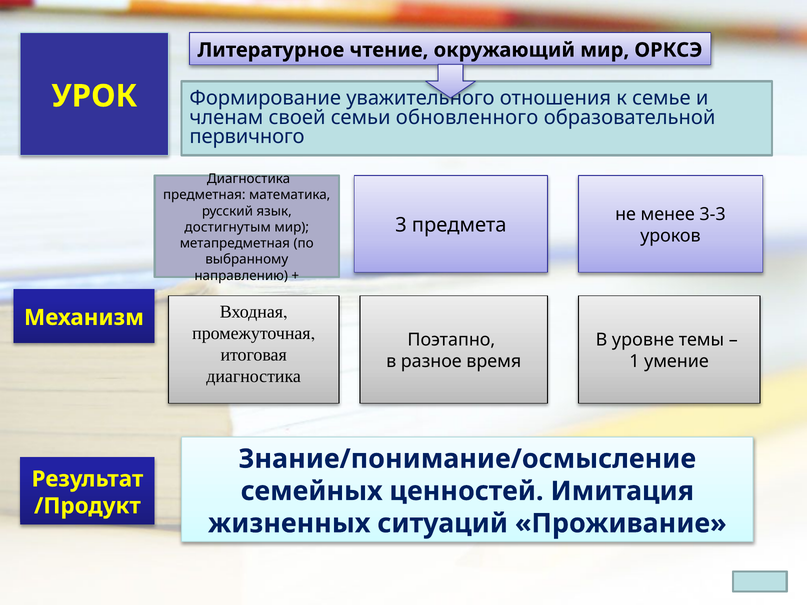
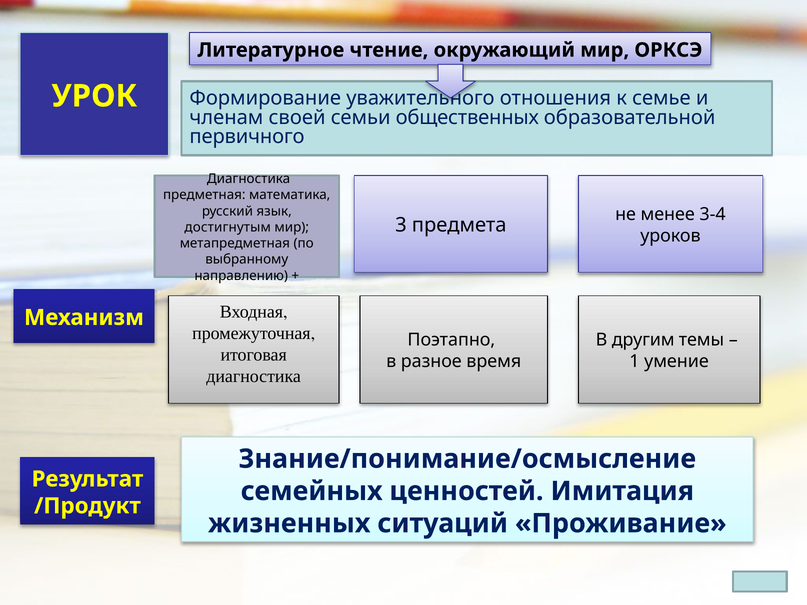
обновленного: обновленного -> общественных (467, 117)
3-3: 3-3 -> 3-4 (713, 214)
уровне: уровне -> другим (643, 340)
